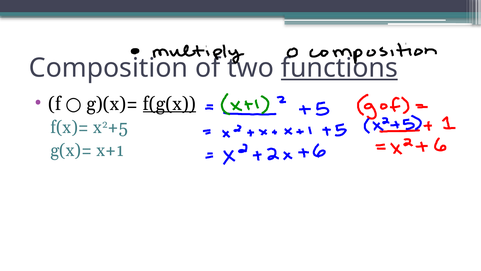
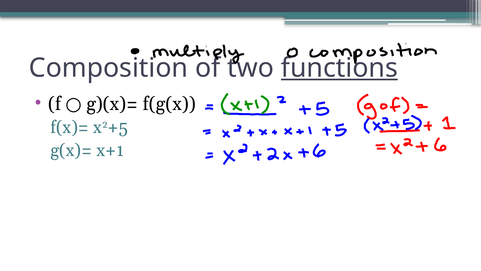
f(g(x underline: present -> none (169, 104)
